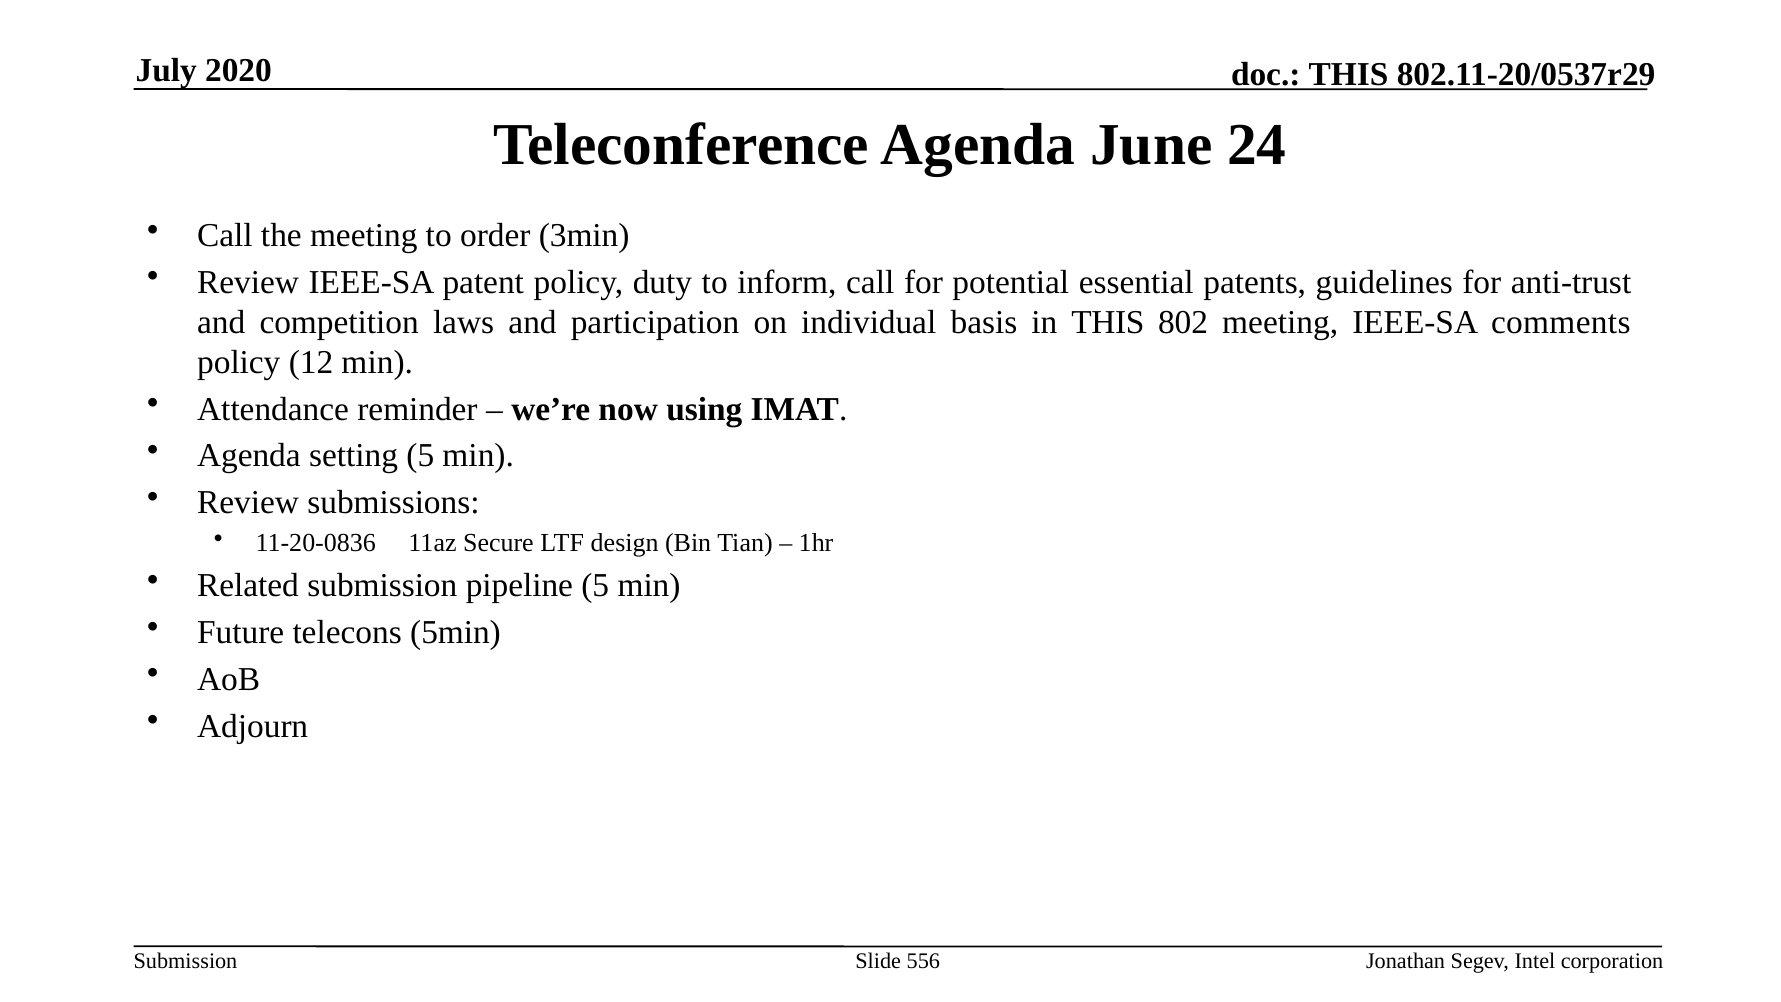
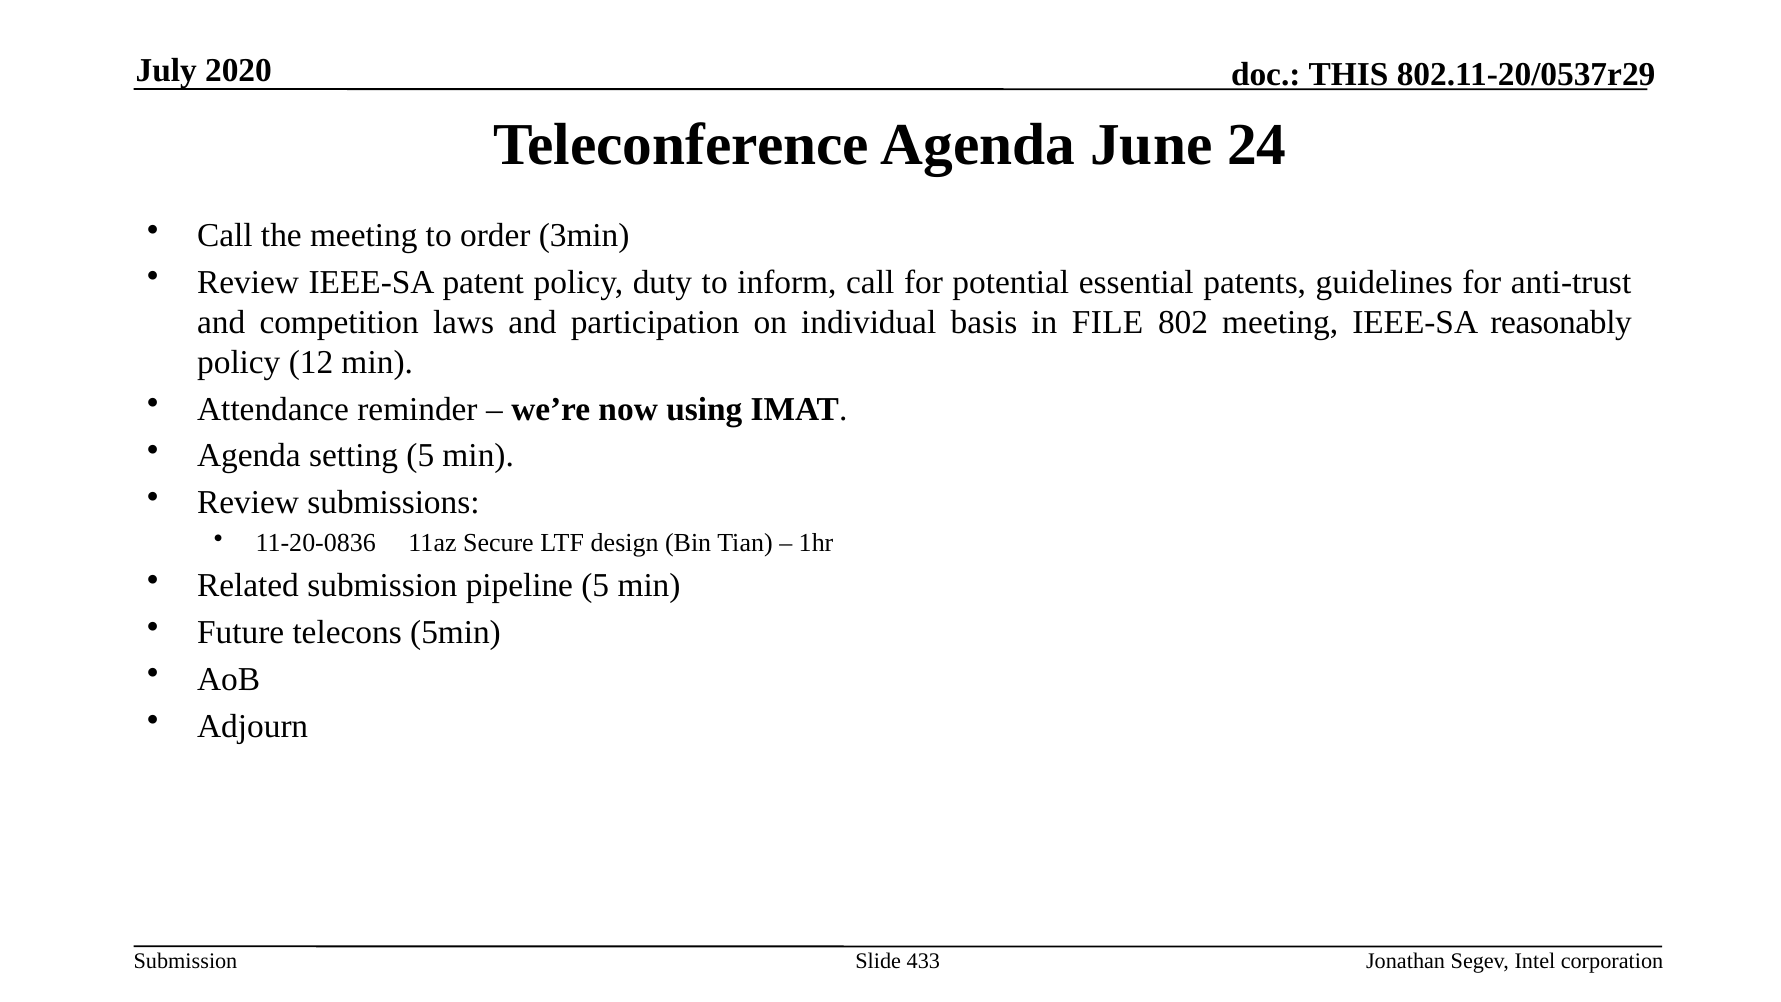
in THIS: THIS -> FILE (1108, 322)
comments: comments -> reasonably (1561, 322)
556: 556 -> 433 (923, 961)
